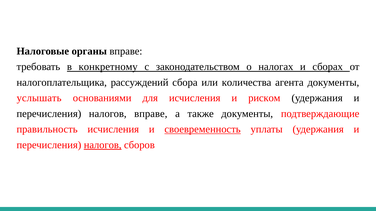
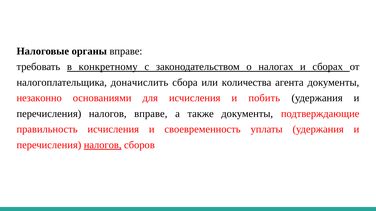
рассуждений: рассуждений -> доначислить (140, 83)
услышать: услышать -> незаконно (39, 98)
риском: риском -> побить (264, 98)
своевременность underline: present -> none (203, 130)
